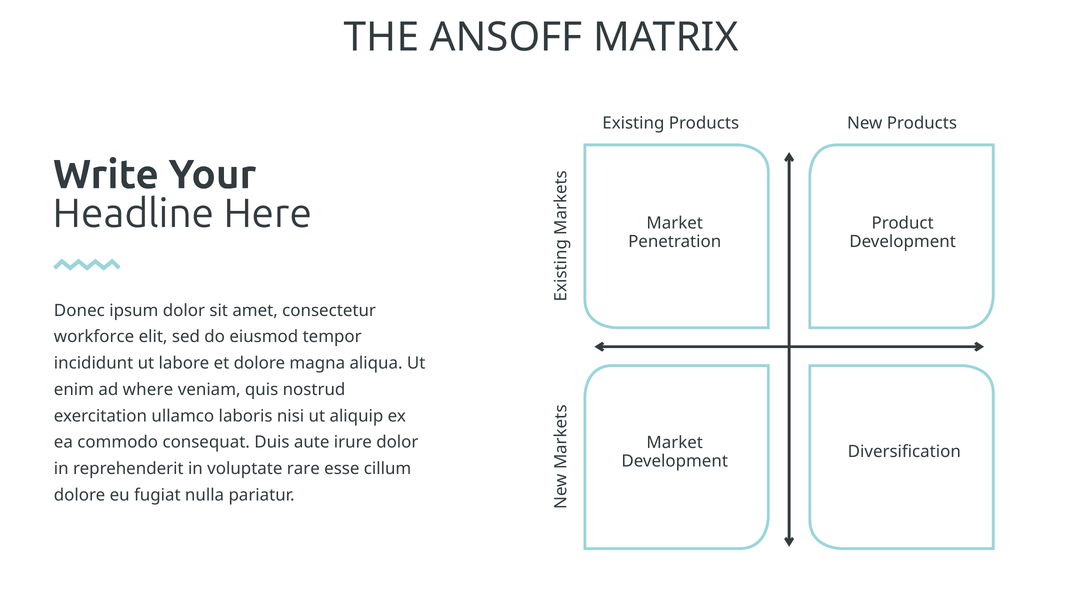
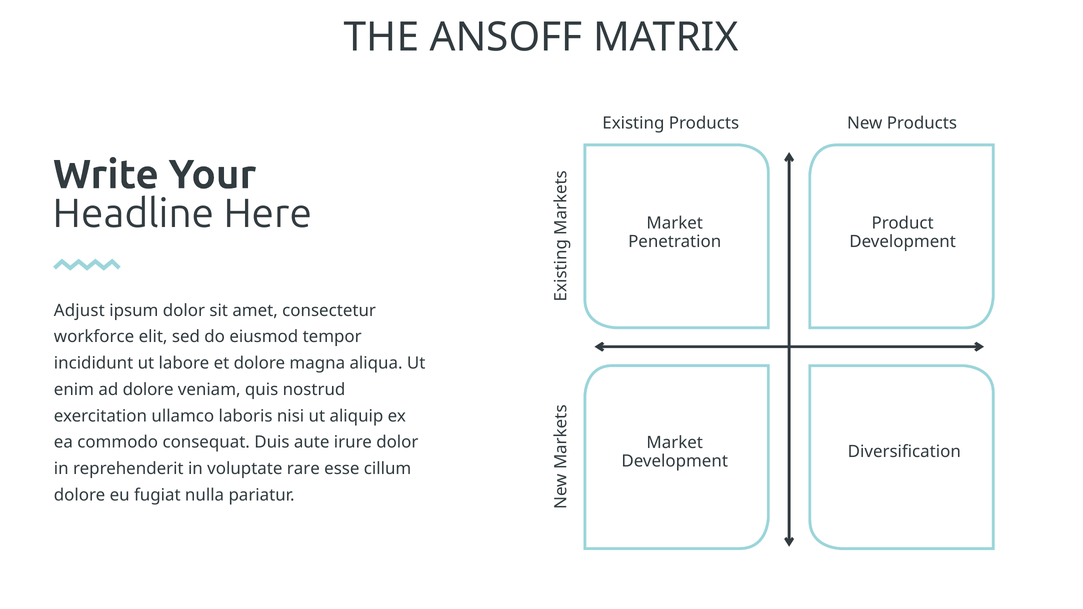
Donec: Donec -> Adjust (79, 311)
ad where: where -> dolore (148, 390)
